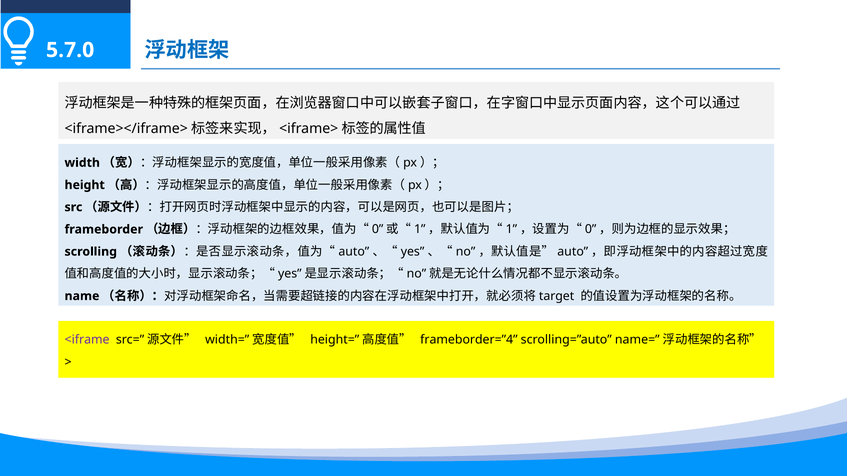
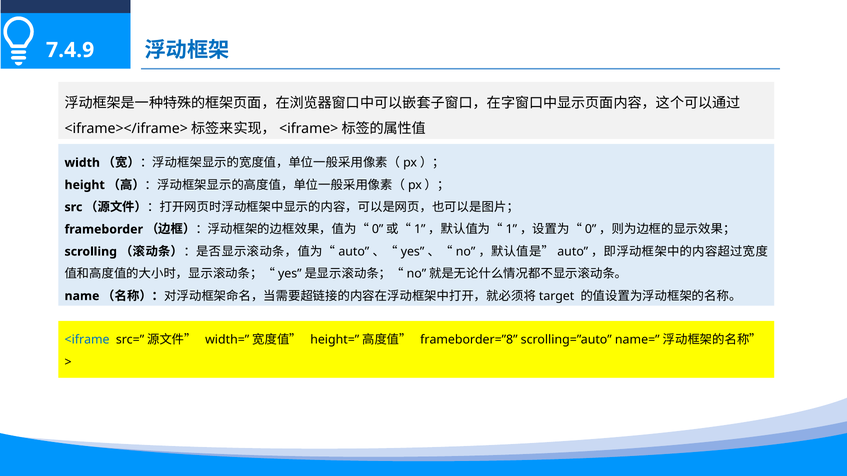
5.7.0: 5.7.0 -> 7.4.9 (70, 50)
<iframe colour: purple -> blue (87, 340)
frameborder=”4: frameborder=”4 -> frameborder=”8 (469, 340)
